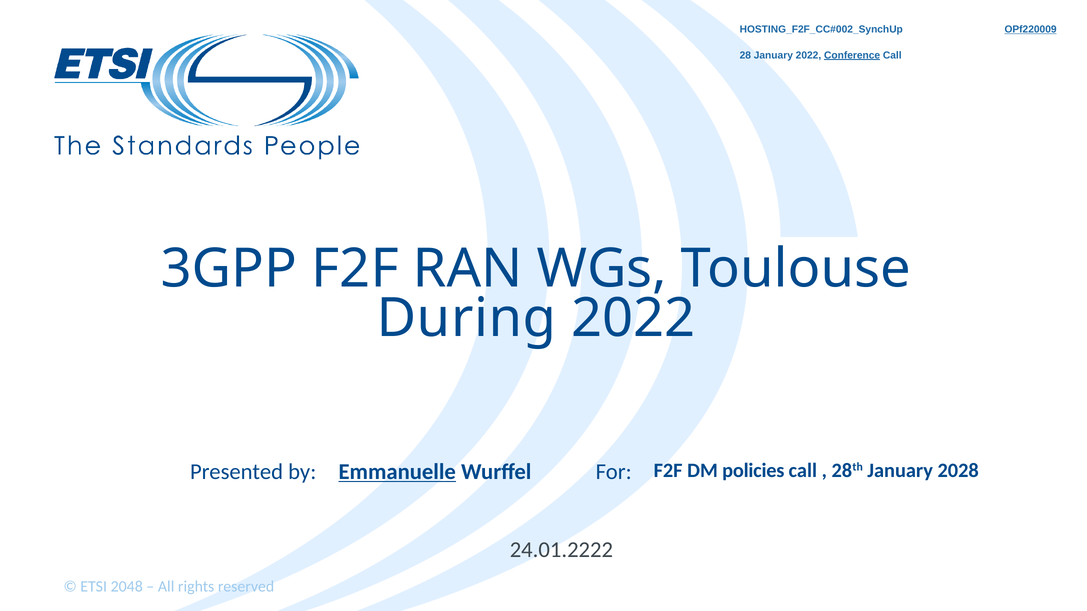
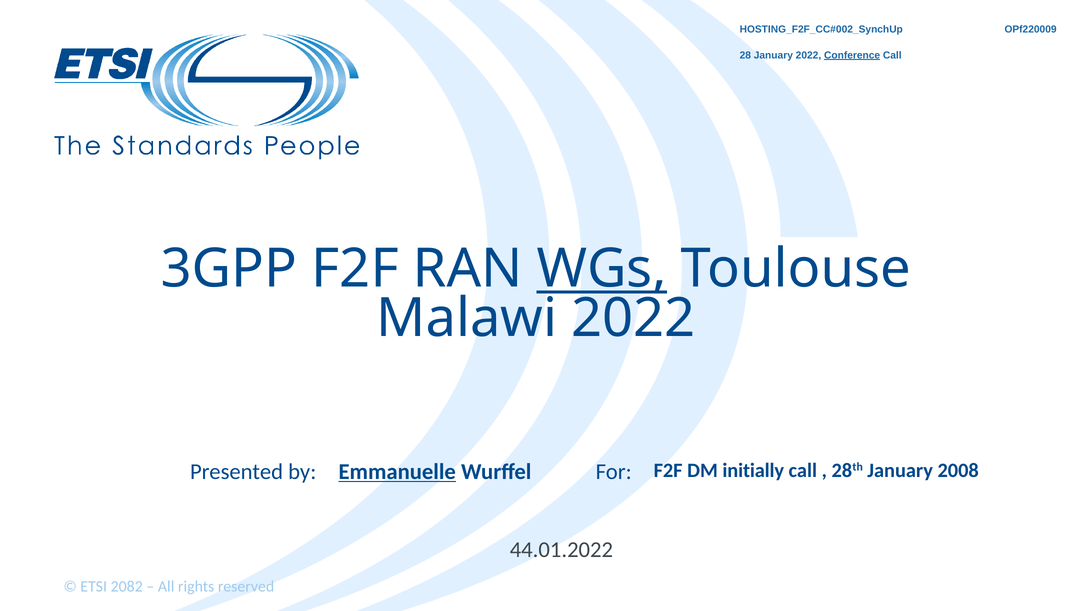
OPf220009 underline: present -> none (1031, 29)
WGs underline: none -> present (602, 269)
During: During -> Malawi (467, 319)
policies: policies -> initially (753, 471)
2028: 2028 -> 2008 (958, 471)
24.01.2222: 24.01.2222 -> 44.01.2022 (561, 550)
2048: 2048 -> 2082 (127, 587)
